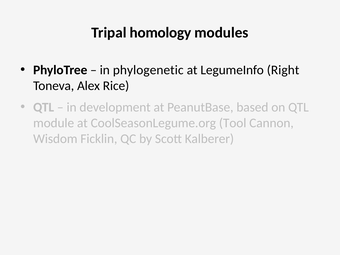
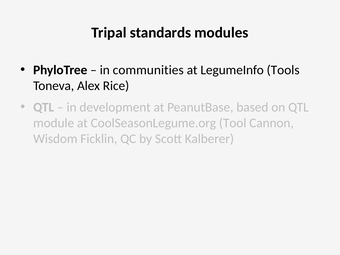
homology: homology -> standards (160, 33)
phylogenetic: phylogenetic -> communities (148, 70)
Right: Right -> Tools (283, 70)
